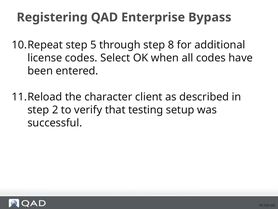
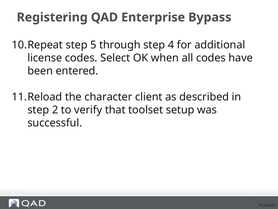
8: 8 -> 4 (171, 45)
testing: testing -> toolset (146, 110)
